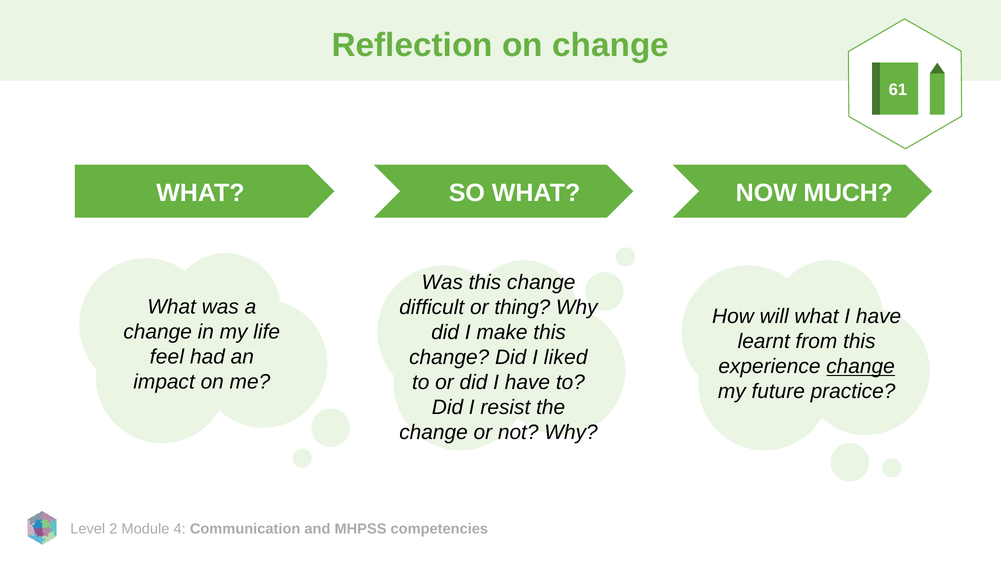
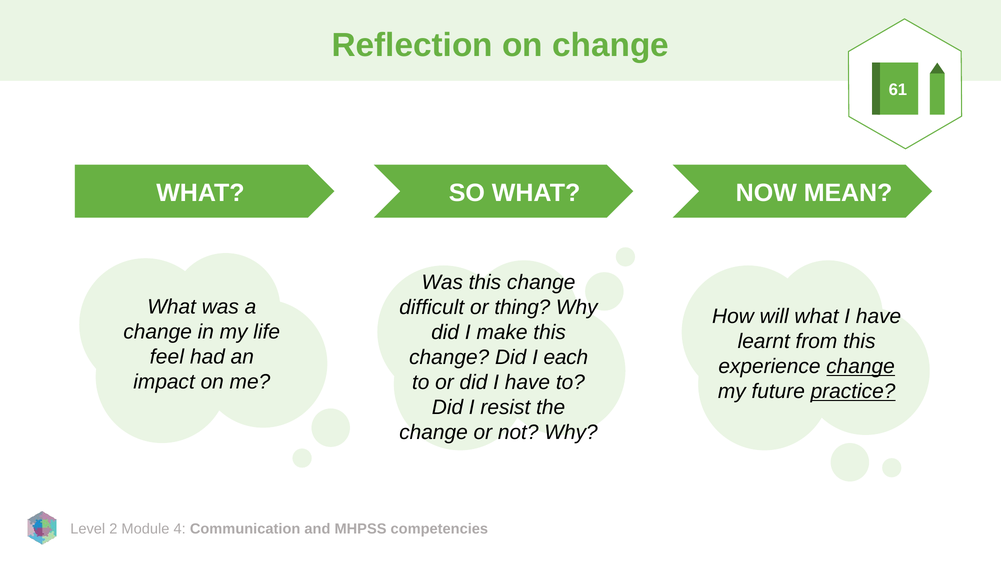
MUCH: MUCH -> MEAN (848, 193)
liked: liked -> each (566, 358)
practice underline: none -> present (853, 391)
